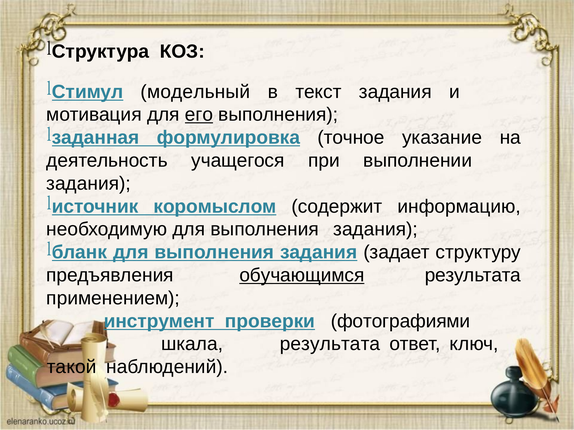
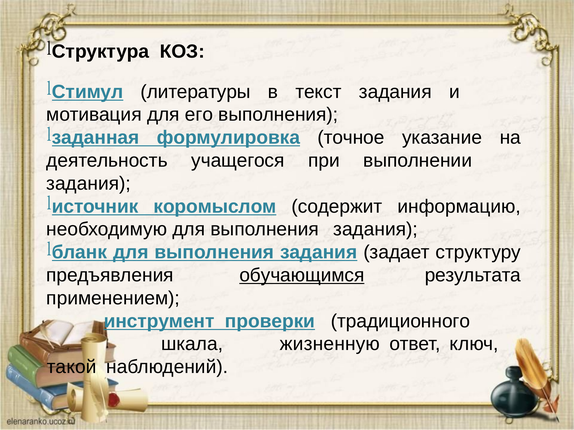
модельный: модельный -> литературы (196, 92)
его underline: present -> none (199, 115)
фотографиями: фотографиями -> традиционного (400, 321)
шкала результата: результата -> жизненную (330, 344)
